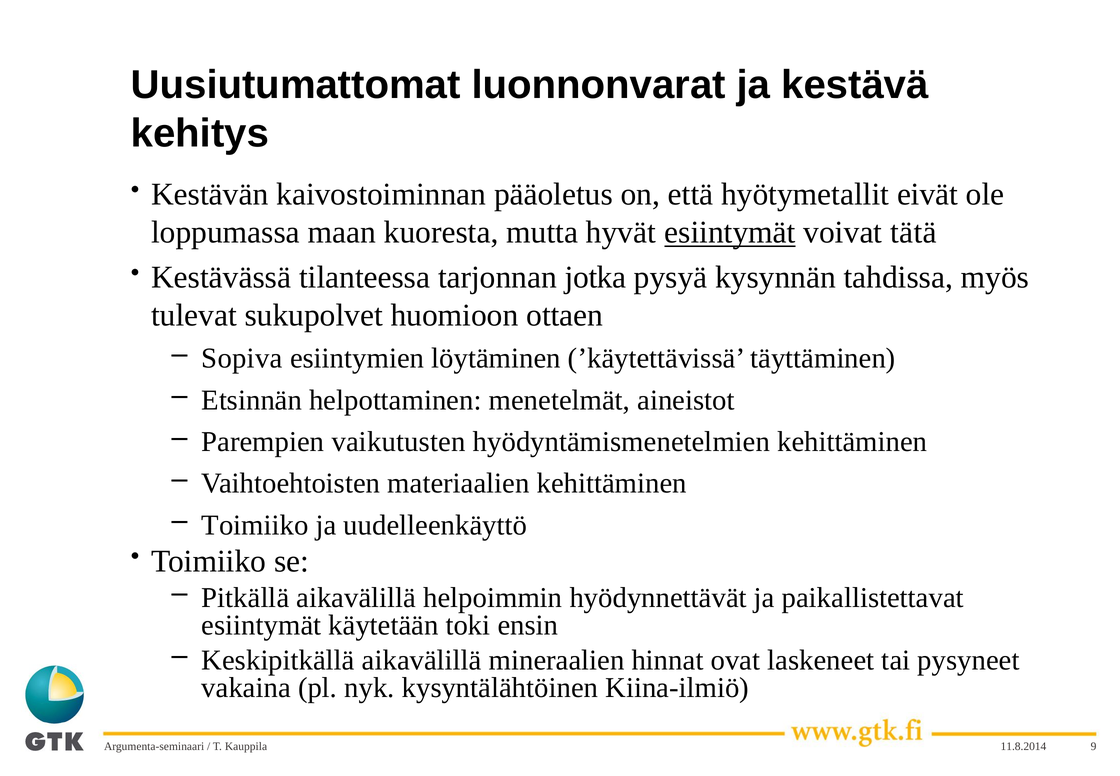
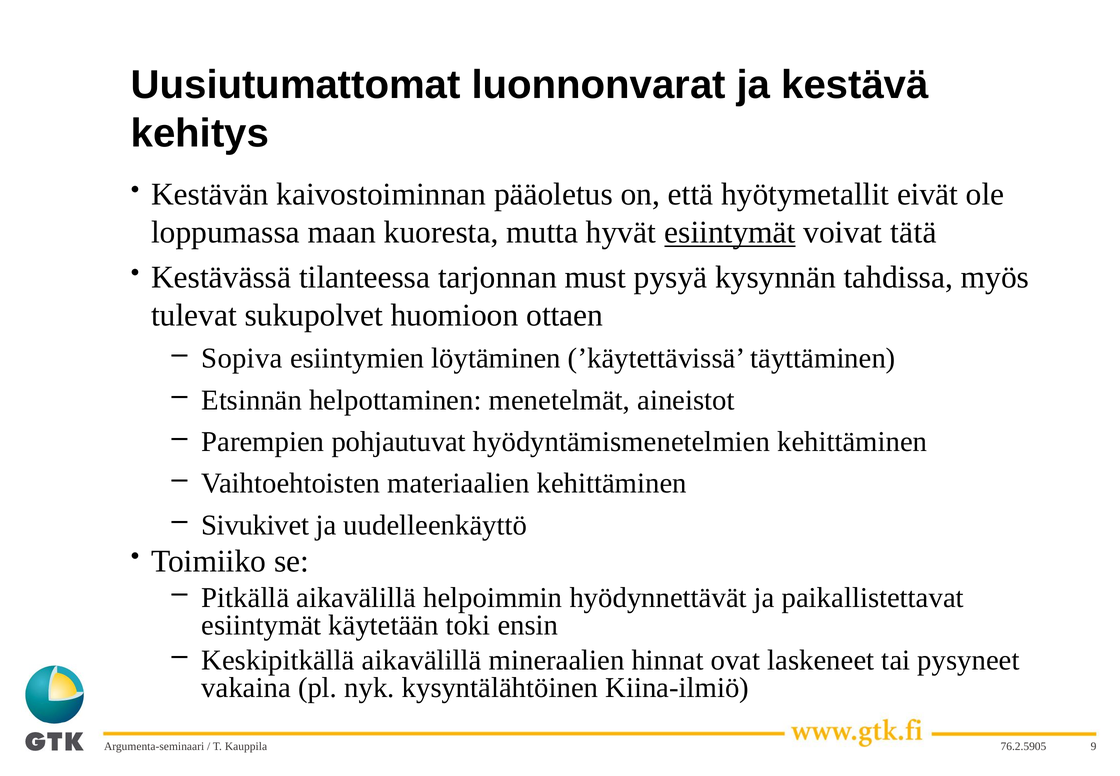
jotka: jotka -> must (595, 277)
vaikutusten: vaikutusten -> pohjautuvat (399, 441)
Toimiiko: Toimiiko -> Sivukivet (255, 525)
11.8.2014: 11.8.2014 -> 76.2.5905 (1023, 746)
